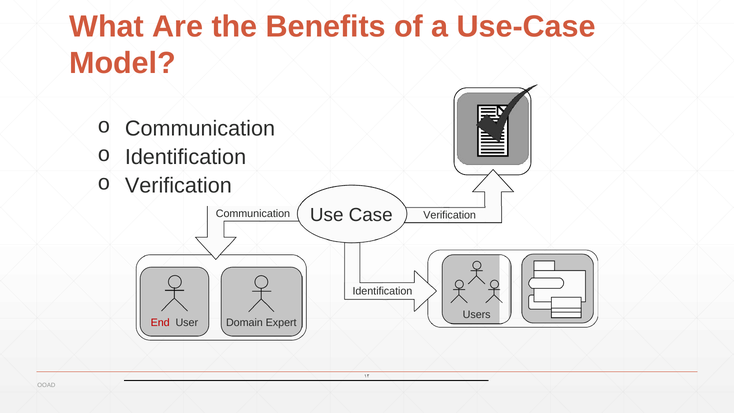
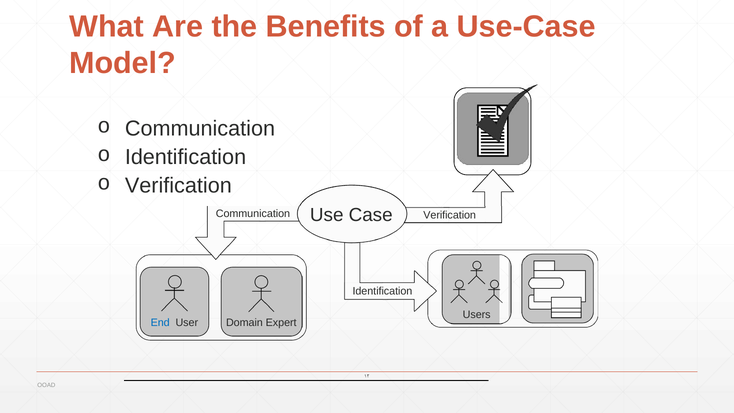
End colour: red -> blue (160, 323)
